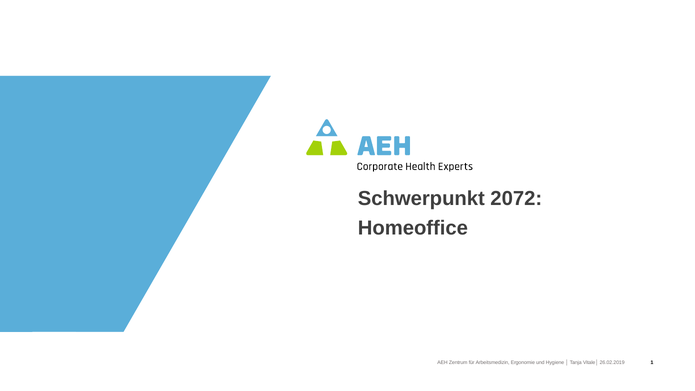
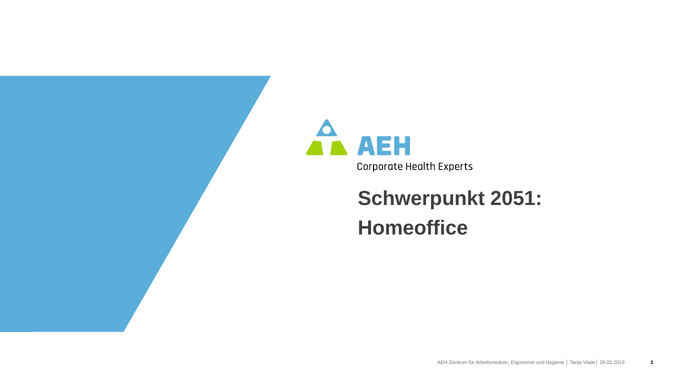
2072: 2072 -> 2051 (516, 199)
